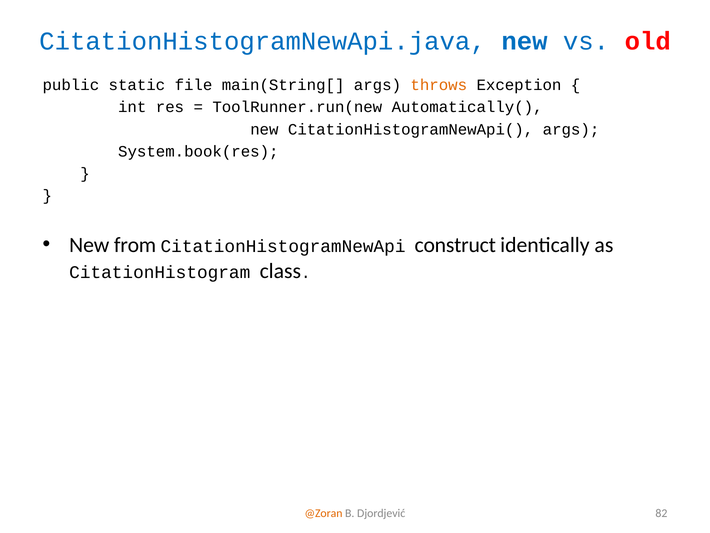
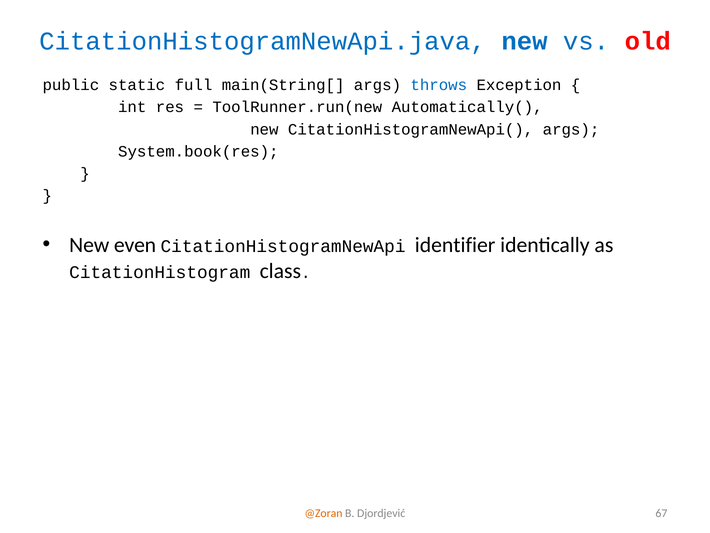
file: file -> full (194, 85)
throws colour: orange -> blue (439, 85)
from: from -> even (135, 245)
construct: construct -> identifier (455, 245)
82: 82 -> 67 (661, 513)
